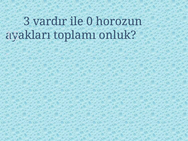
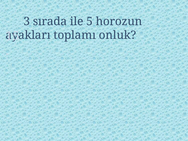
vardır: vardır -> sırada (50, 21)
0: 0 -> 5 (89, 21)
